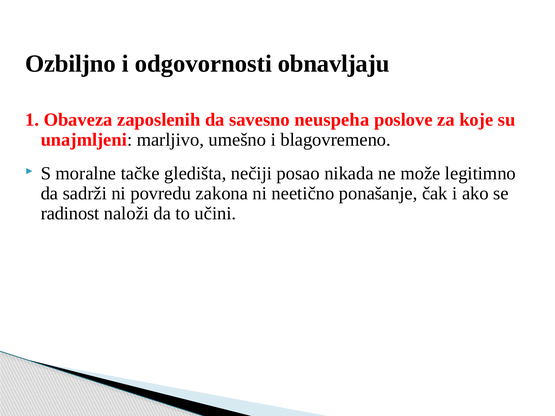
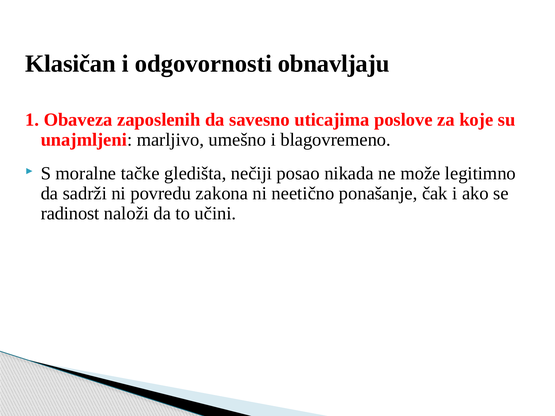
Ozbiljno: Ozbiljno -> Klasičan (70, 64)
neuspeha: neuspeha -> uticajima (332, 120)
